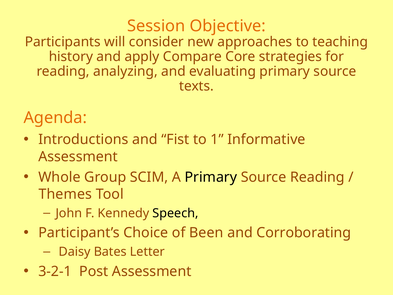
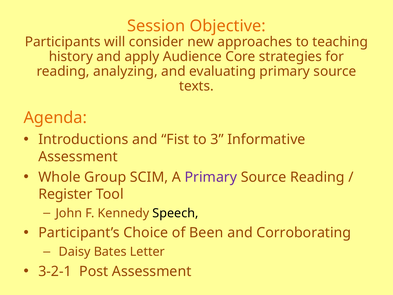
Compare: Compare -> Audience (192, 57)
1: 1 -> 3 (217, 139)
Primary colour: black -> purple (211, 177)
Themes: Themes -> Register (65, 194)
